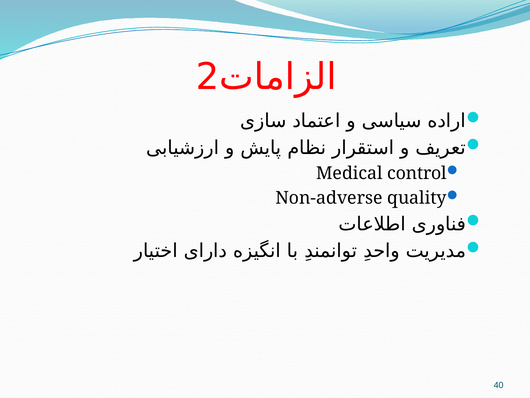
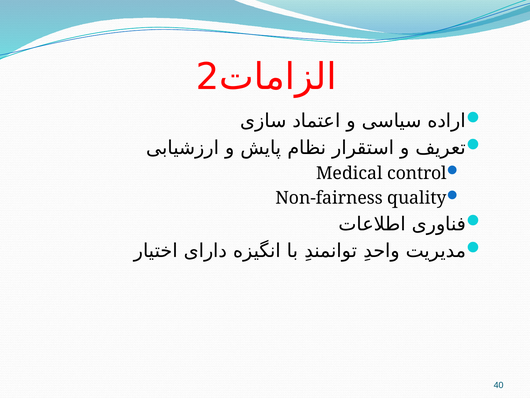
Non-adverse: Non-adverse -> Non-fairness (329, 198)
